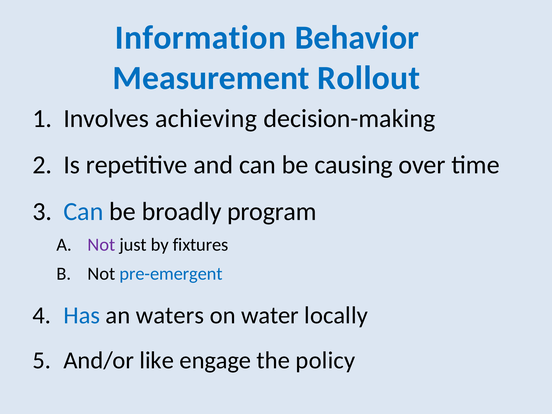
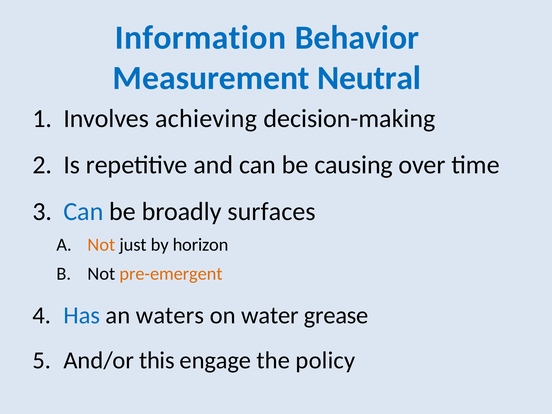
Rollout: Rollout -> Neutral (369, 78)
program: program -> surfaces (272, 212)
Not colour: purple -> orange (101, 245)
fixtures: fixtures -> horizon (201, 245)
pre-emergent colour: blue -> orange (171, 274)
locally: locally -> grease (336, 315)
like: like -> this (157, 360)
